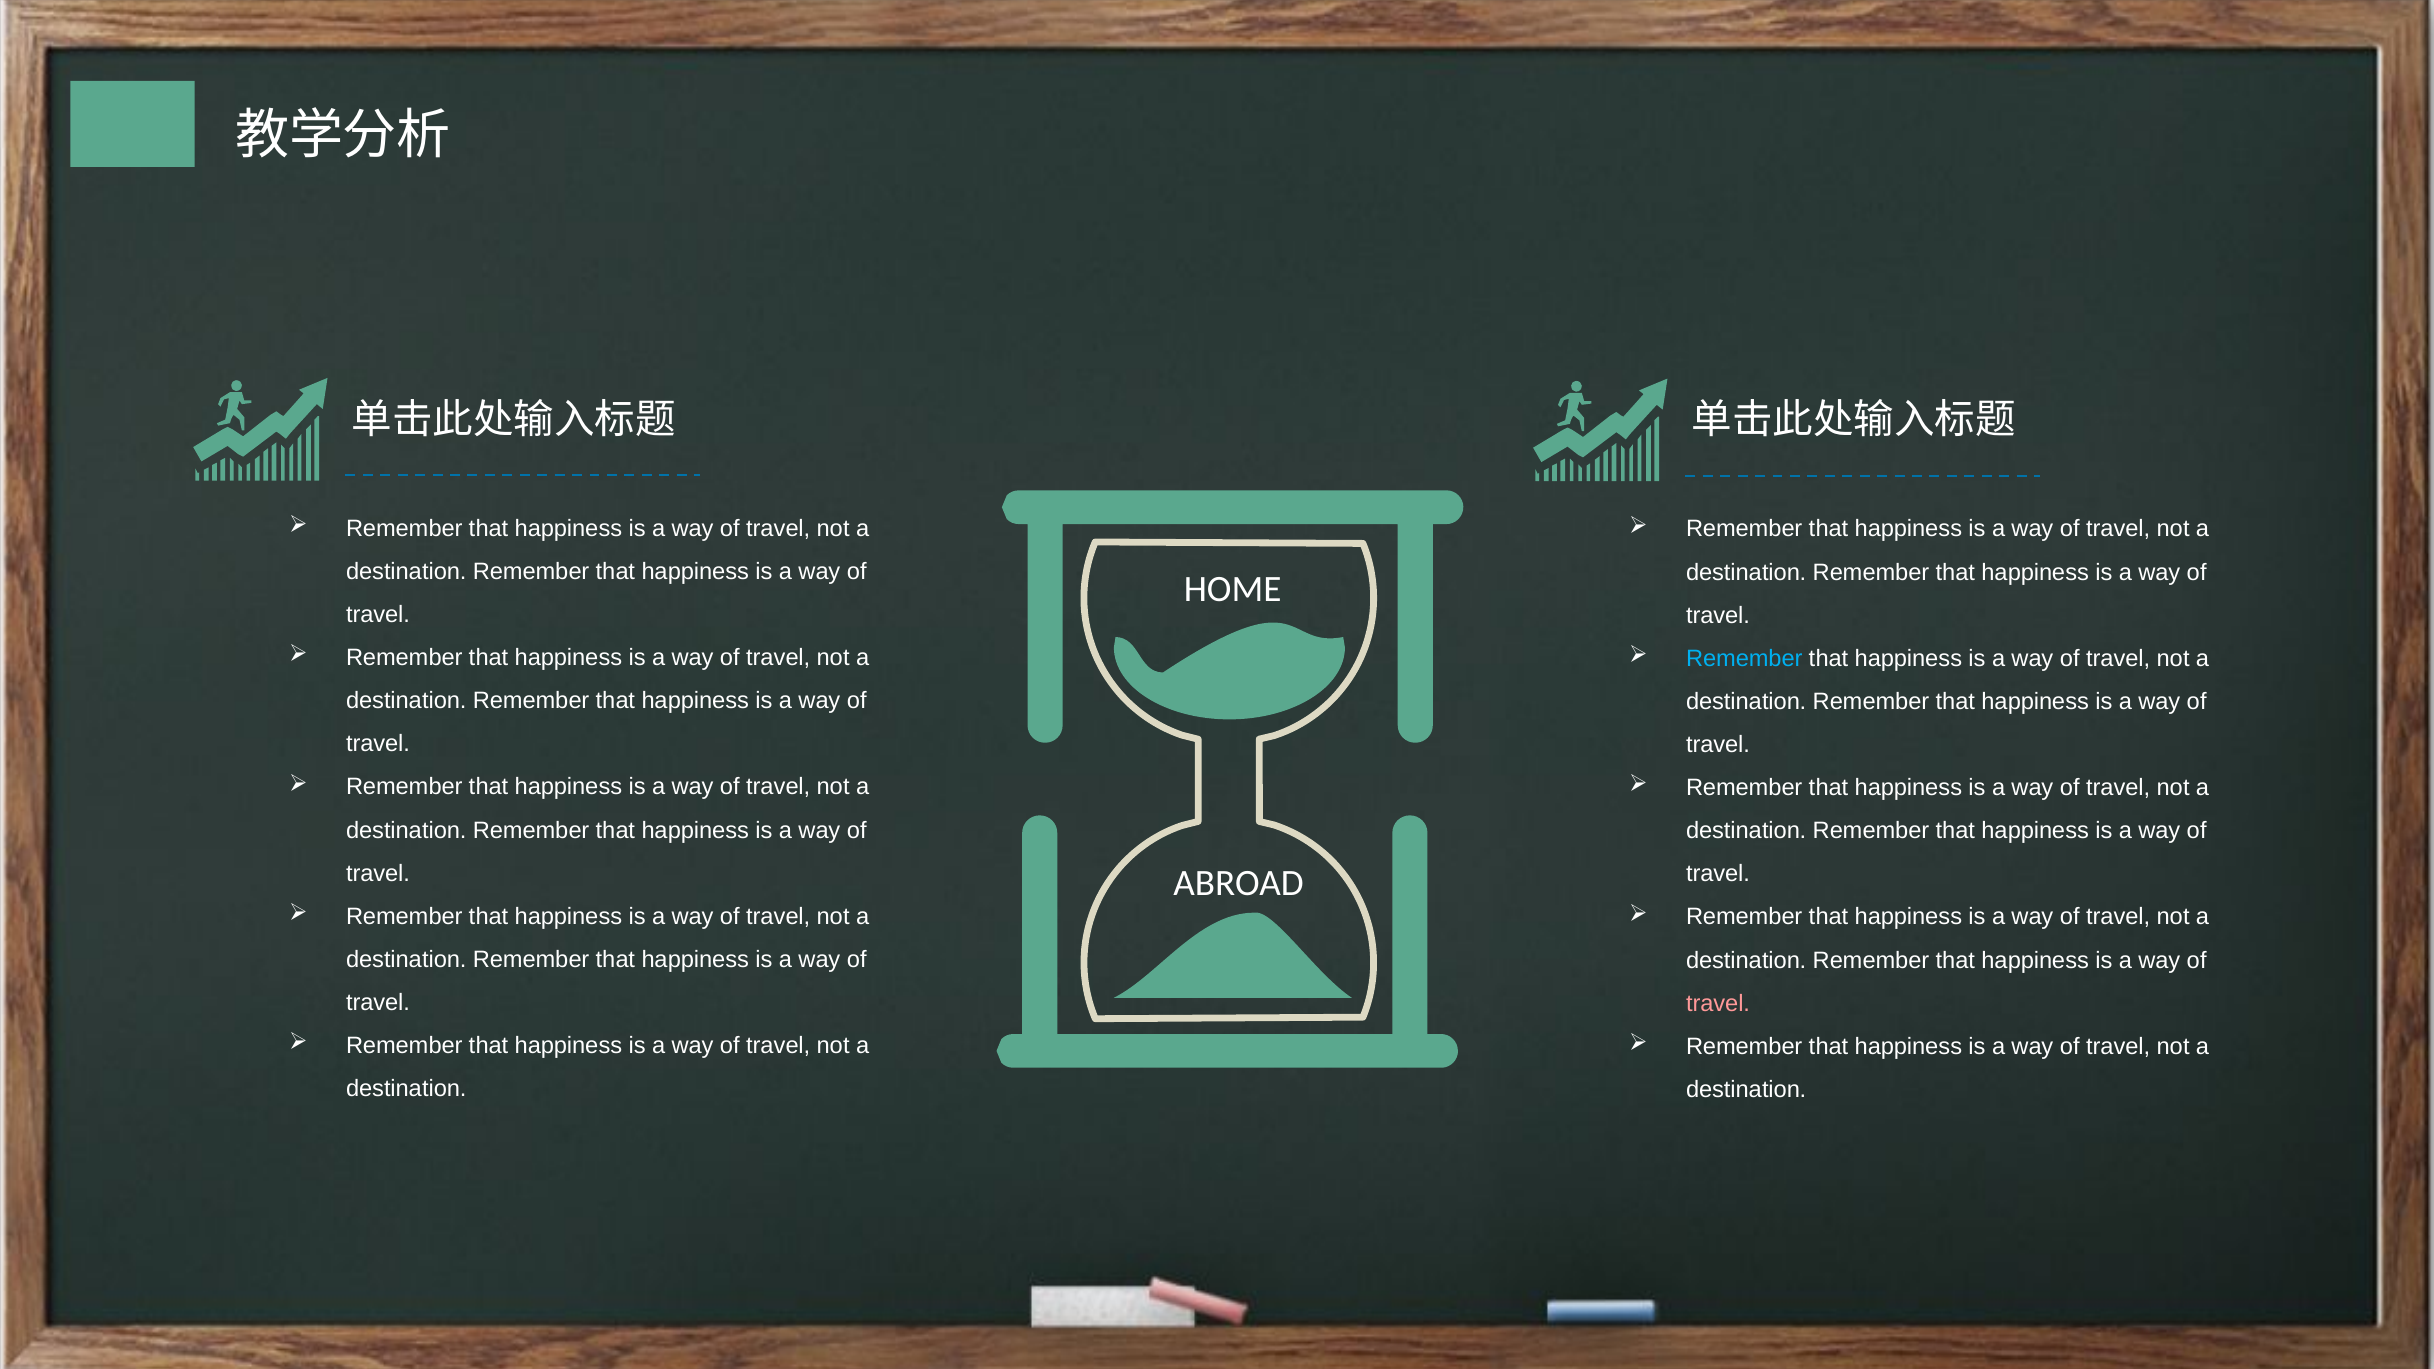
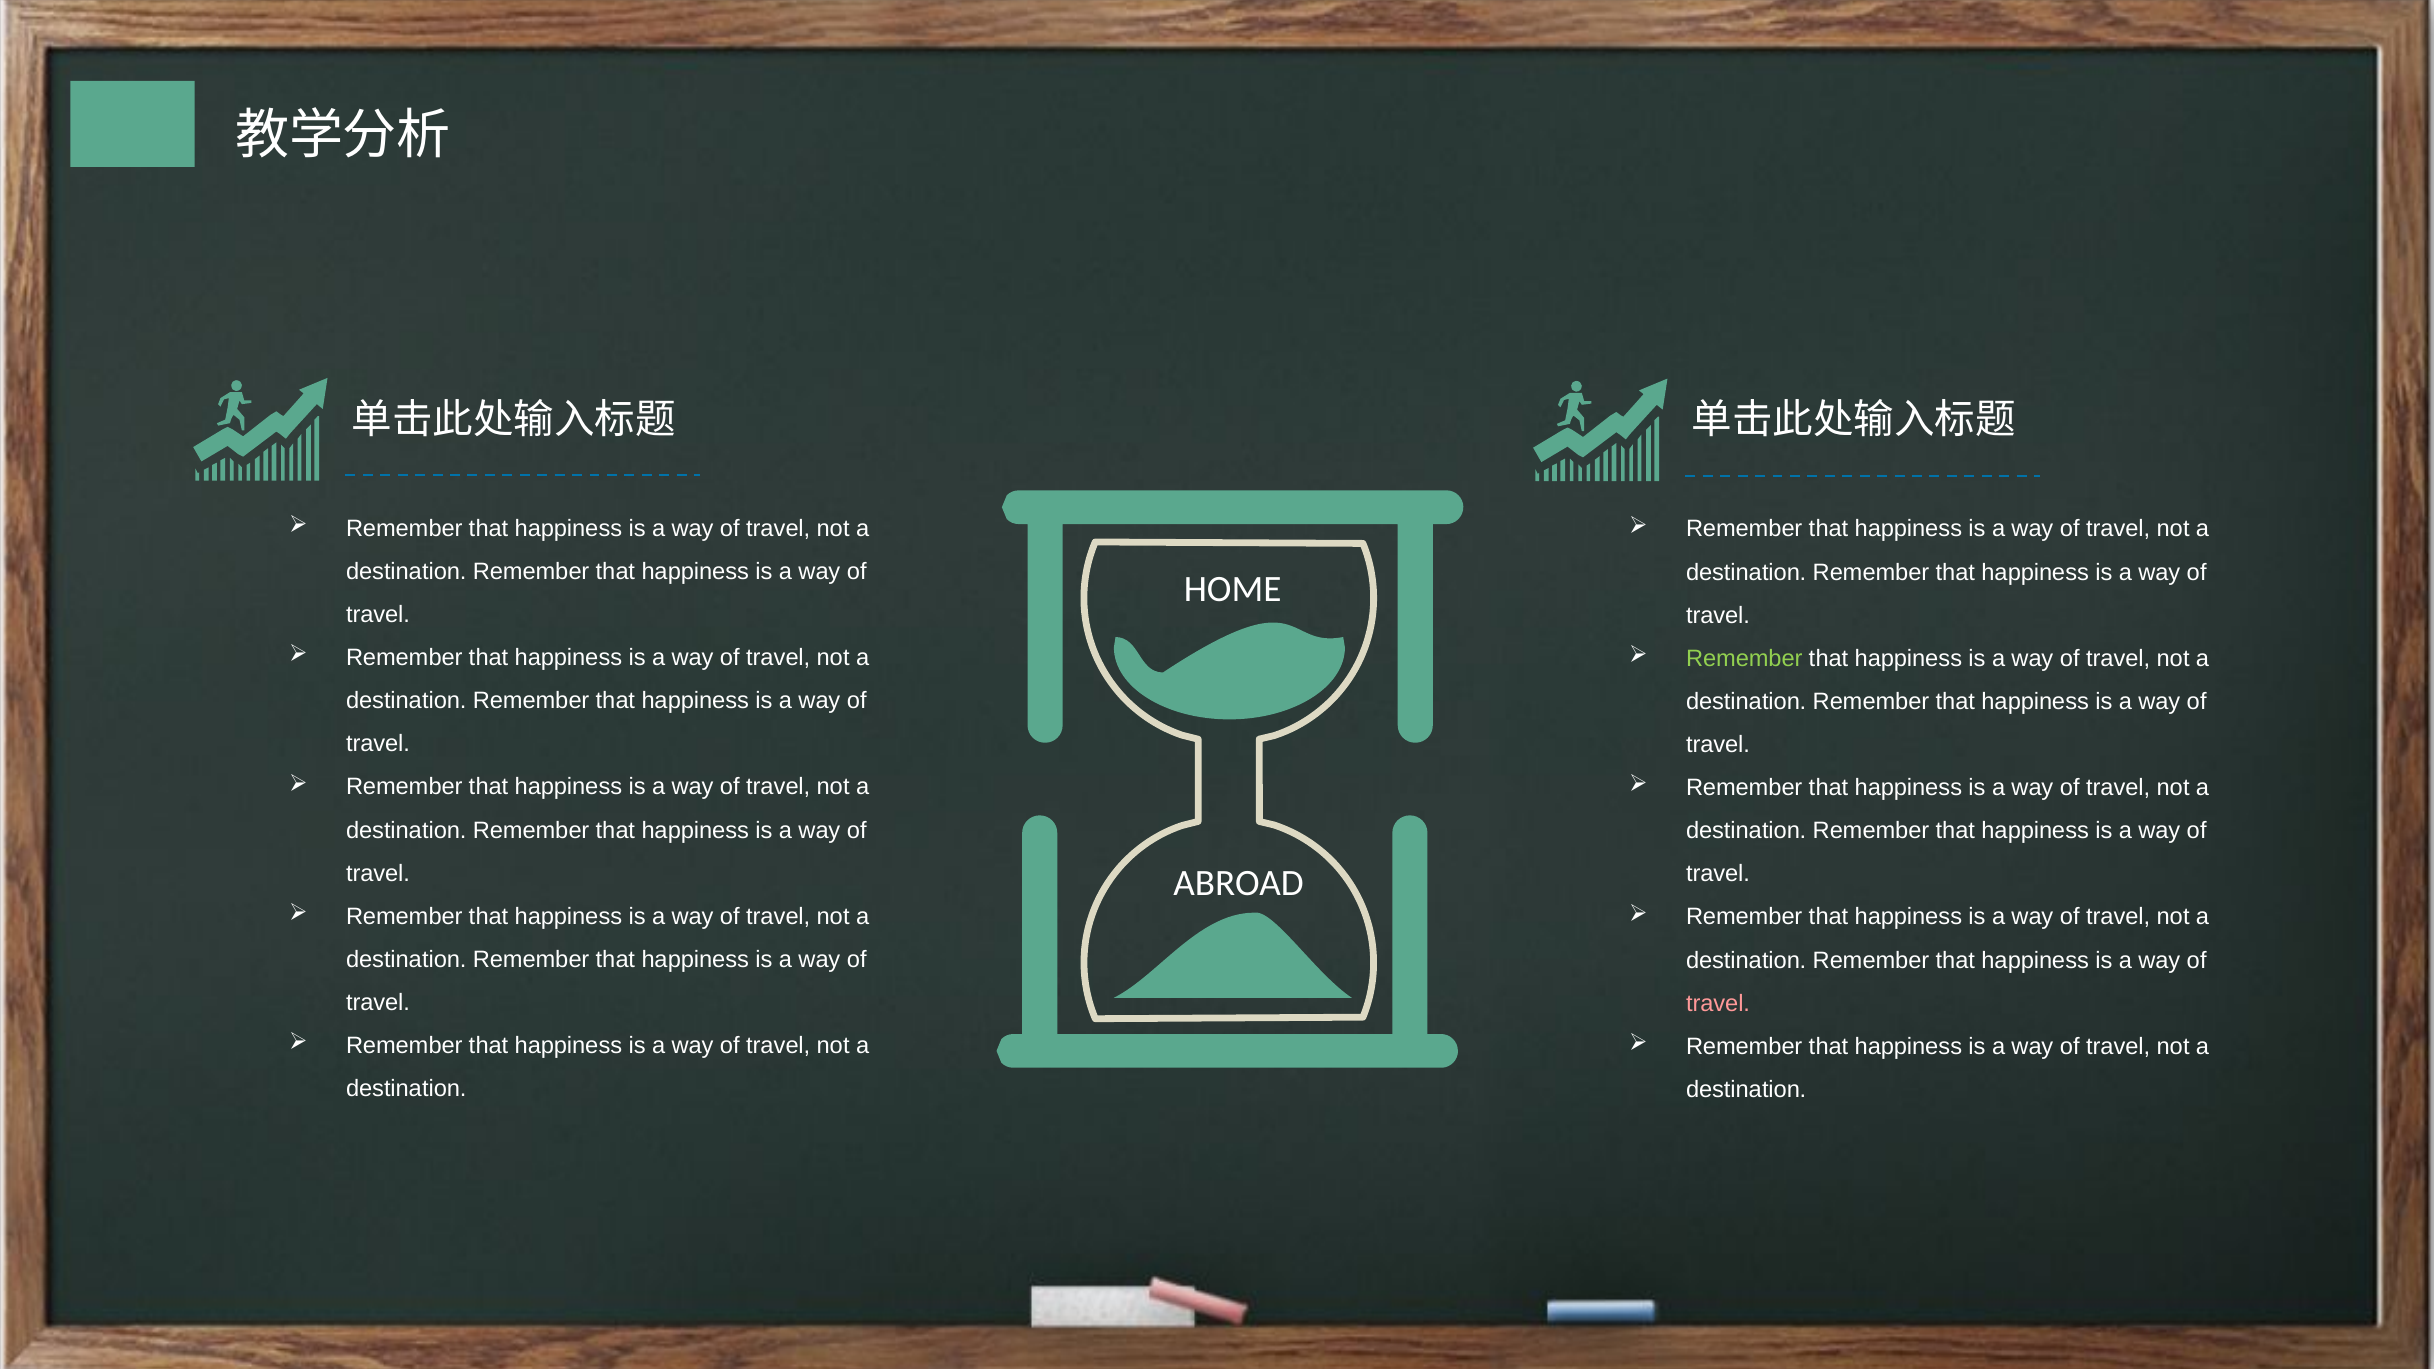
Remember colour: light blue -> light green (1744, 659)
